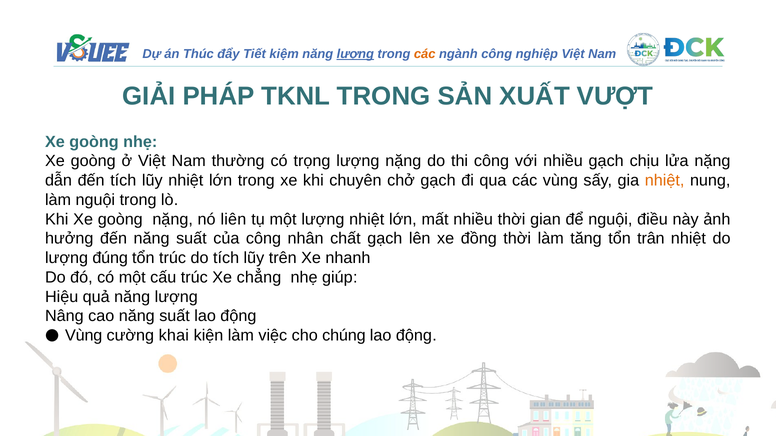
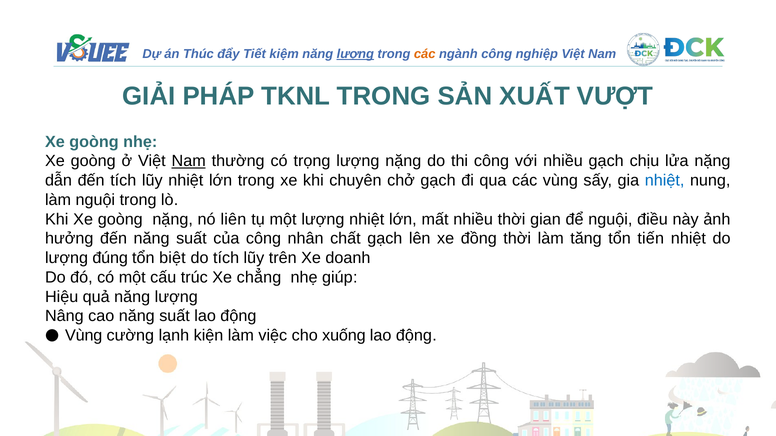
Nam underline: none -> present (189, 161)
nhiệt colour: orange -> blue (665, 181)
trân: trân -> tiến (651, 239)
tổn trúc: trúc -> biệt (172, 258)
nhanh: nhanh -> doanh (348, 258)
khai: khai -> lạnh (174, 336)
chúng: chúng -> xuống (344, 336)
